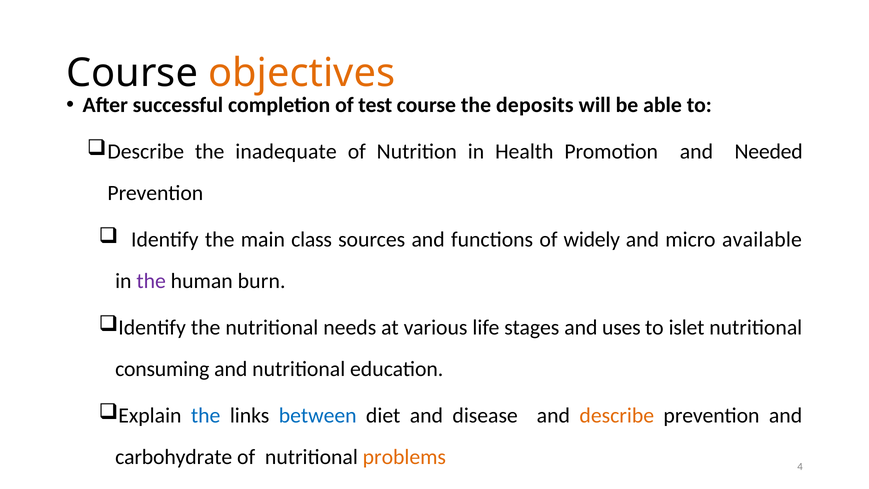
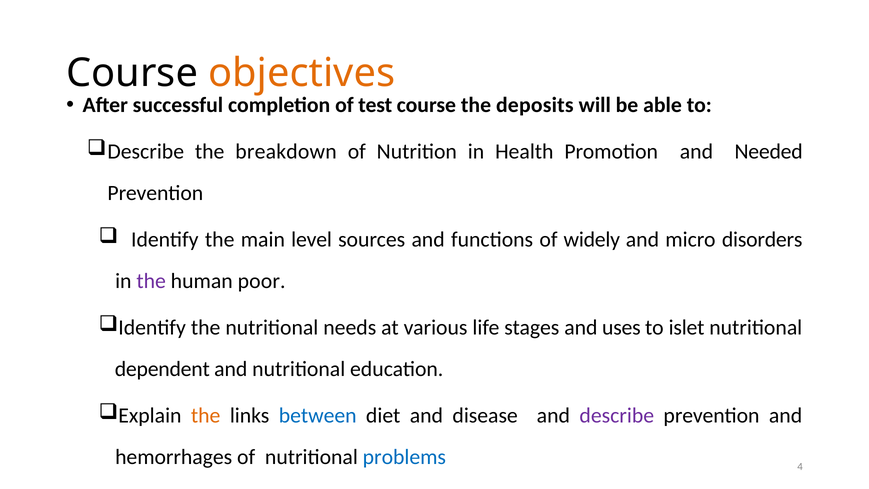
inadequate: inadequate -> breakdown (286, 152)
class: class -> level (312, 239)
available: available -> disorders (762, 239)
burn: burn -> poor (262, 281)
consuming: consuming -> dependent (162, 369)
the colour: blue -> orange (206, 415)
describe colour: orange -> purple (617, 415)
carbohydrate: carbohydrate -> hemorrhages (174, 457)
problems colour: orange -> blue (404, 457)
